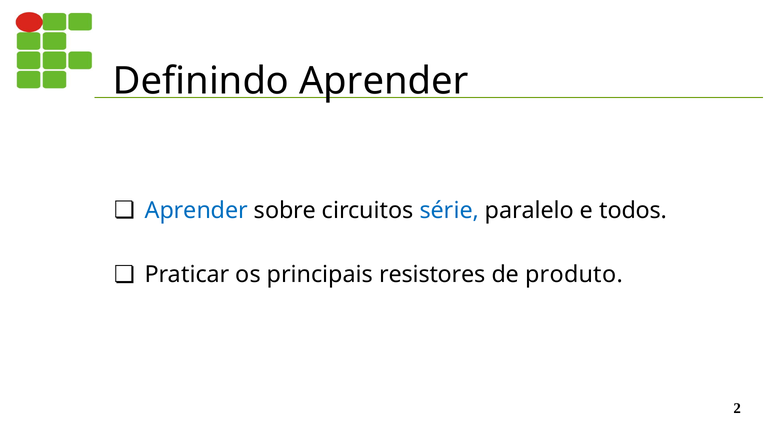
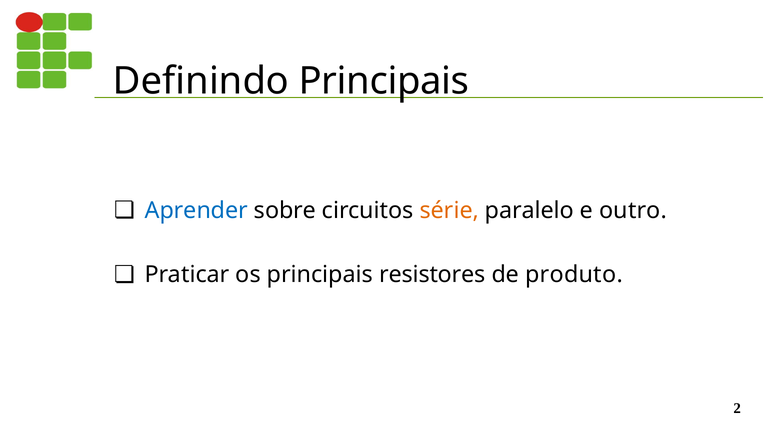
Definindo Aprender: Aprender -> Principais (384, 81)
série colour: blue -> orange (449, 211)
todos: todos -> outro (633, 211)
